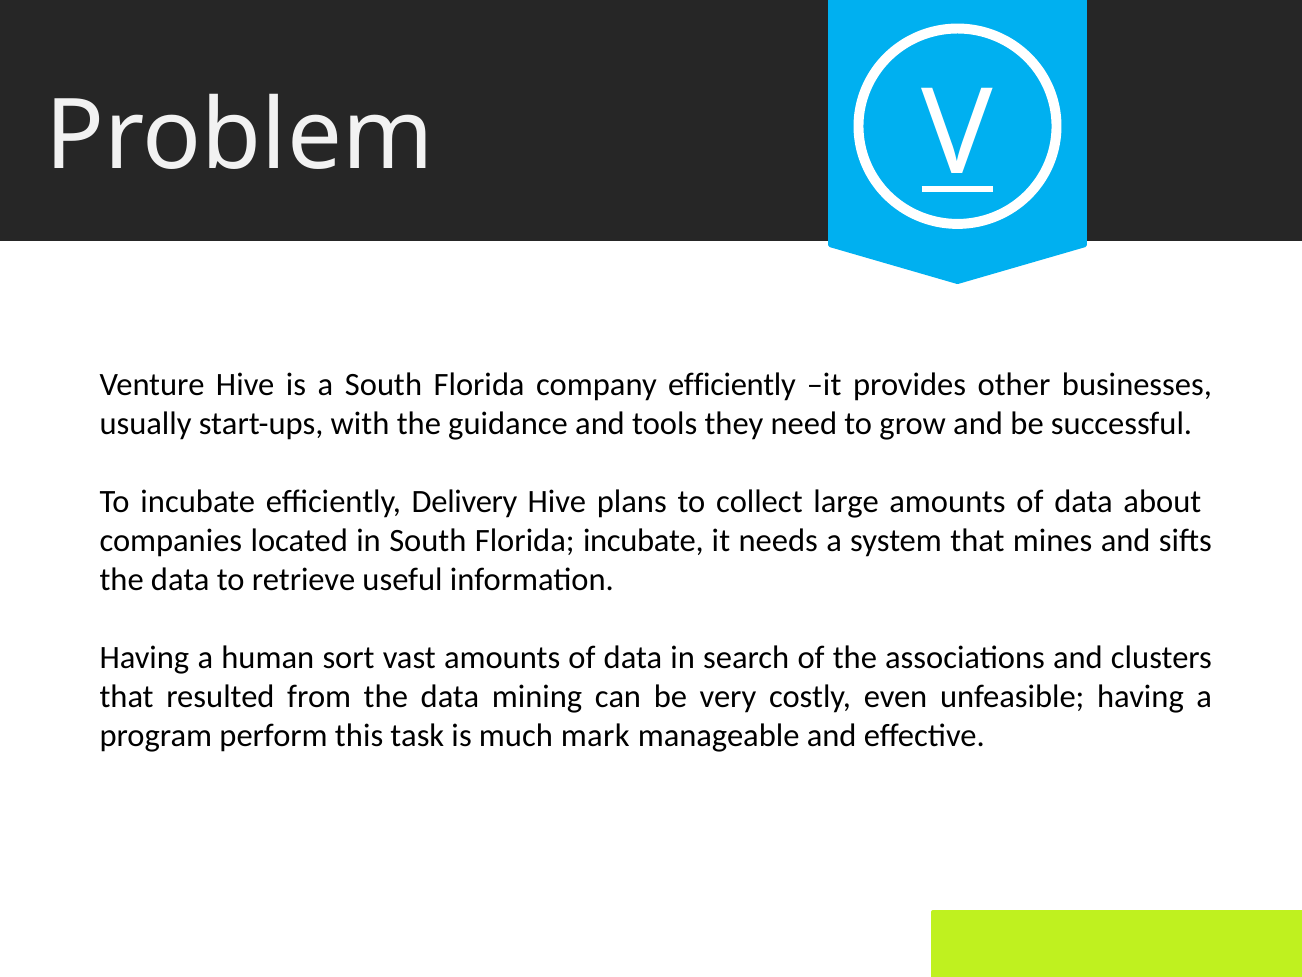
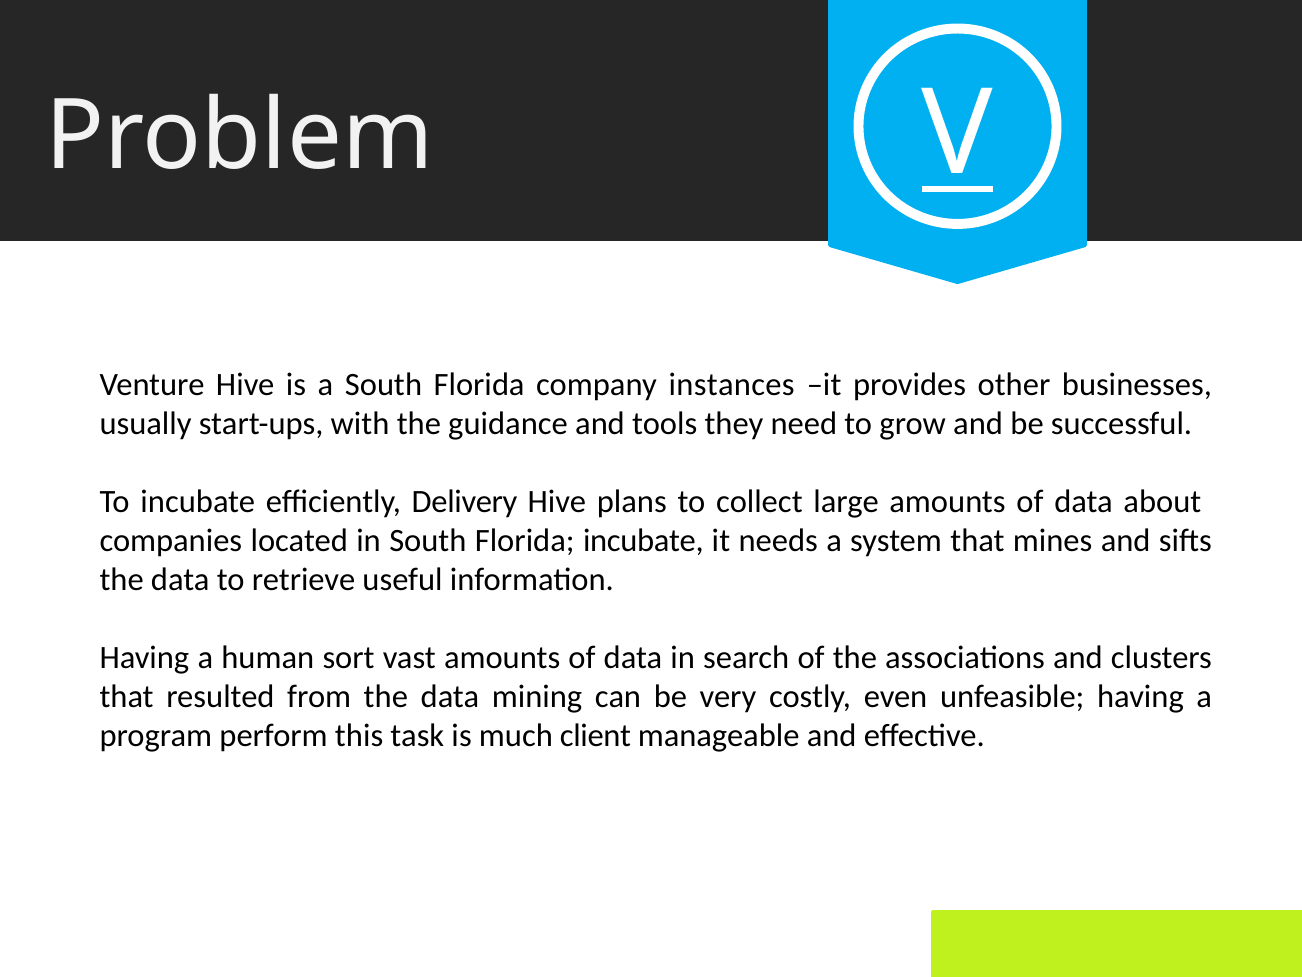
company efficiently: efficiently -> instances (732, 384)
mark: mark -> client (596, 736)
